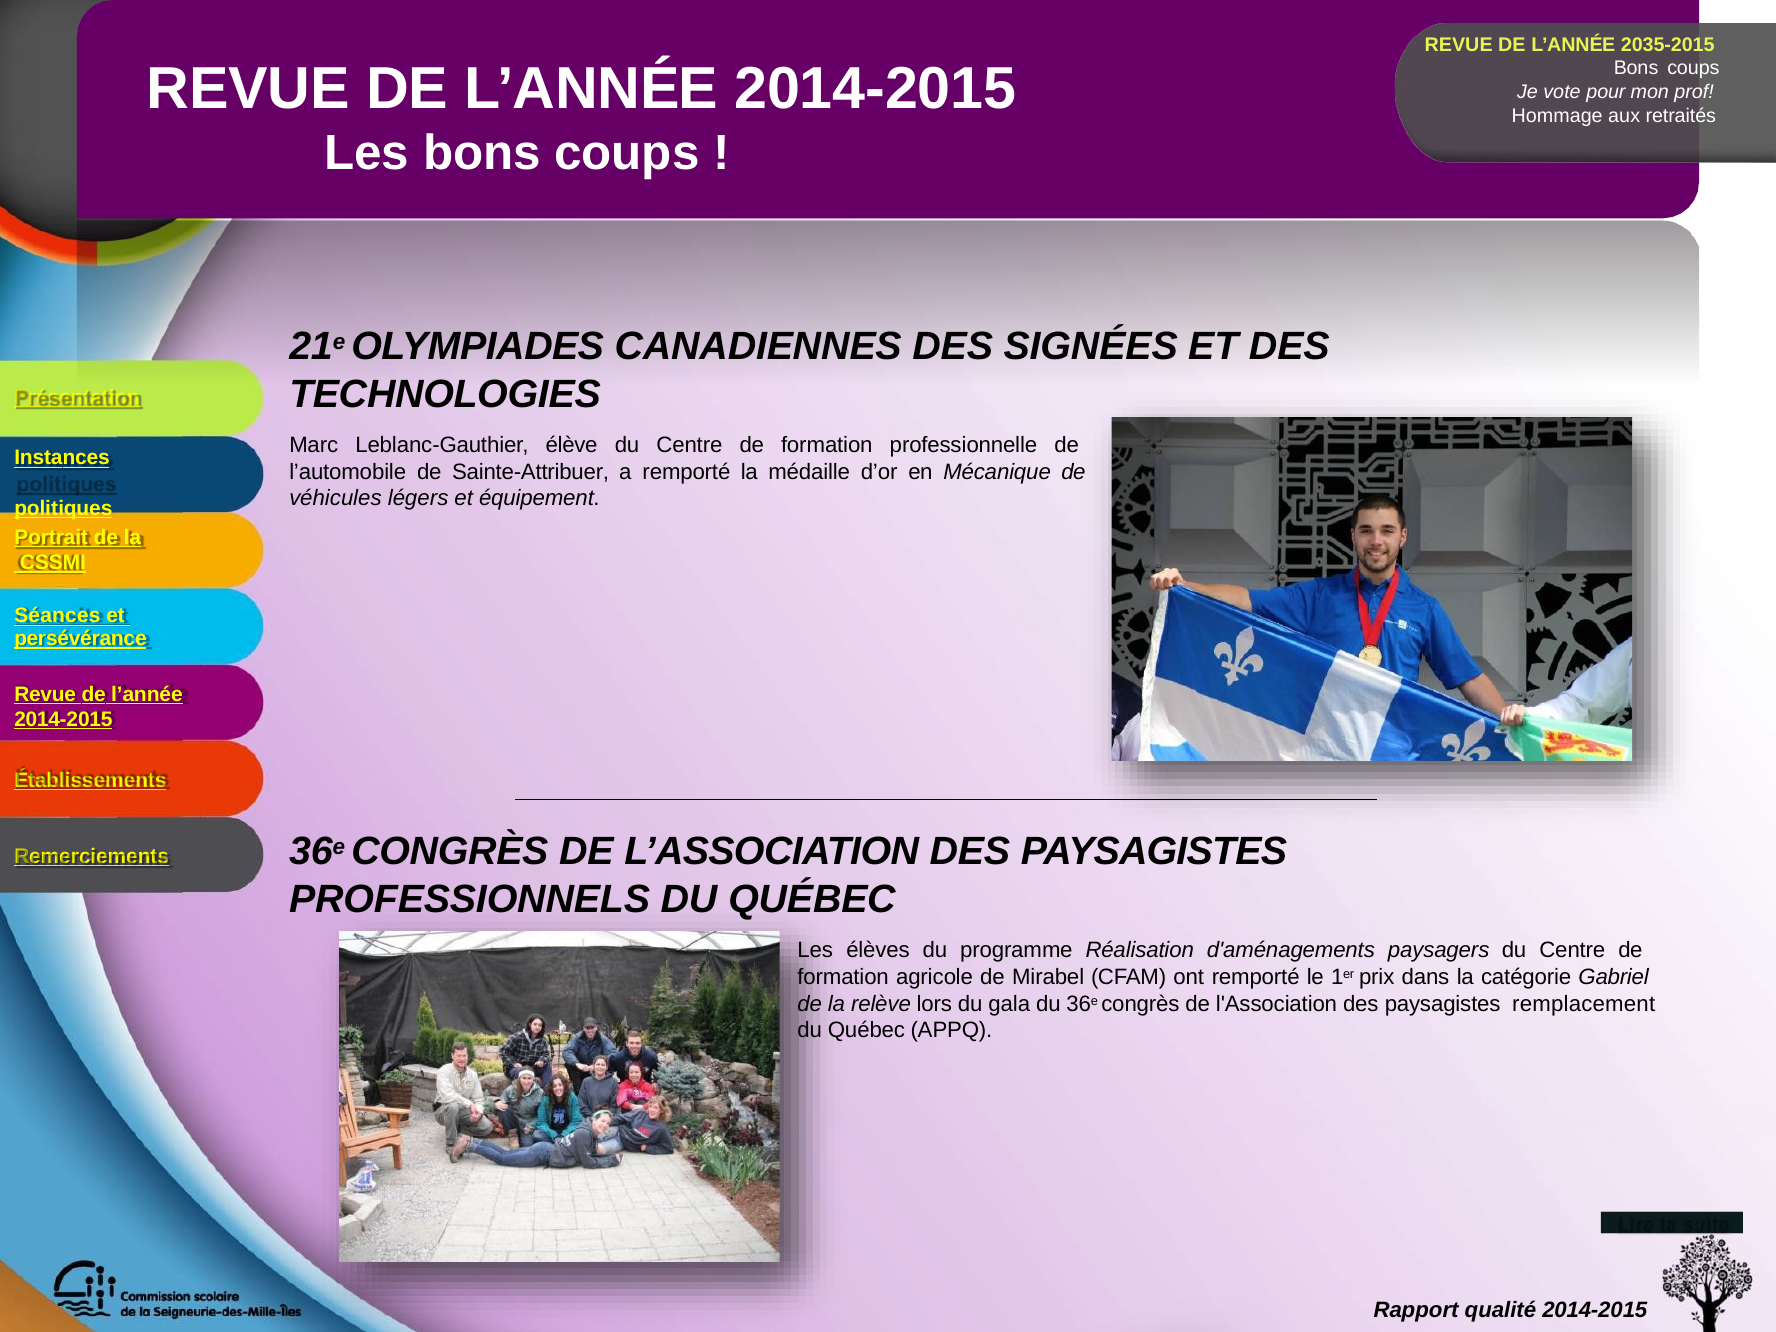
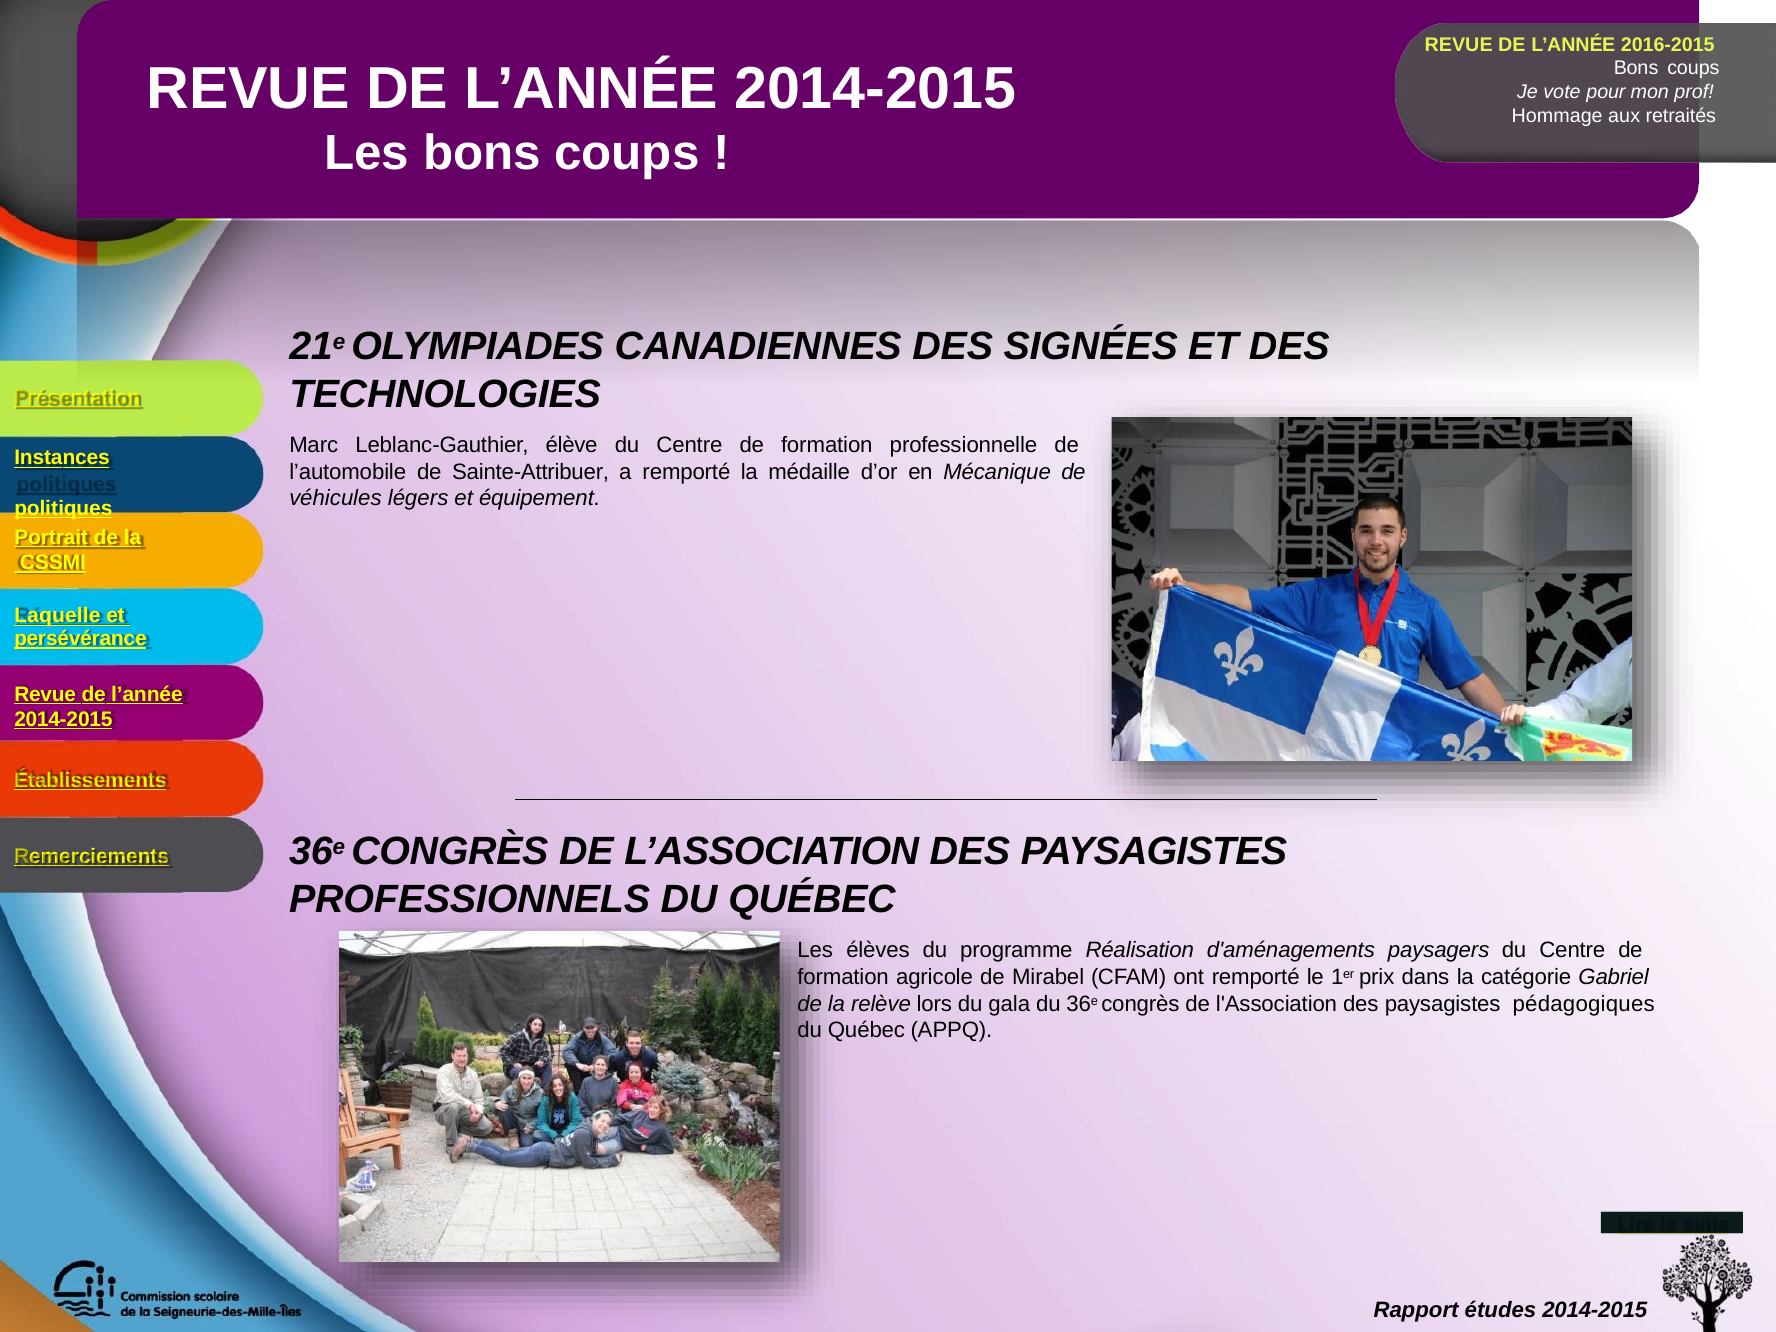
2035-2015: 2035-2015 -> 2016-2015 (1668, 45)
Séances: Séances -> Laquelle (57, 616)
remplacement: remplacement -> pédagogiques (1584, 1004)
qualité: qualité -> études (1500, 1310)
